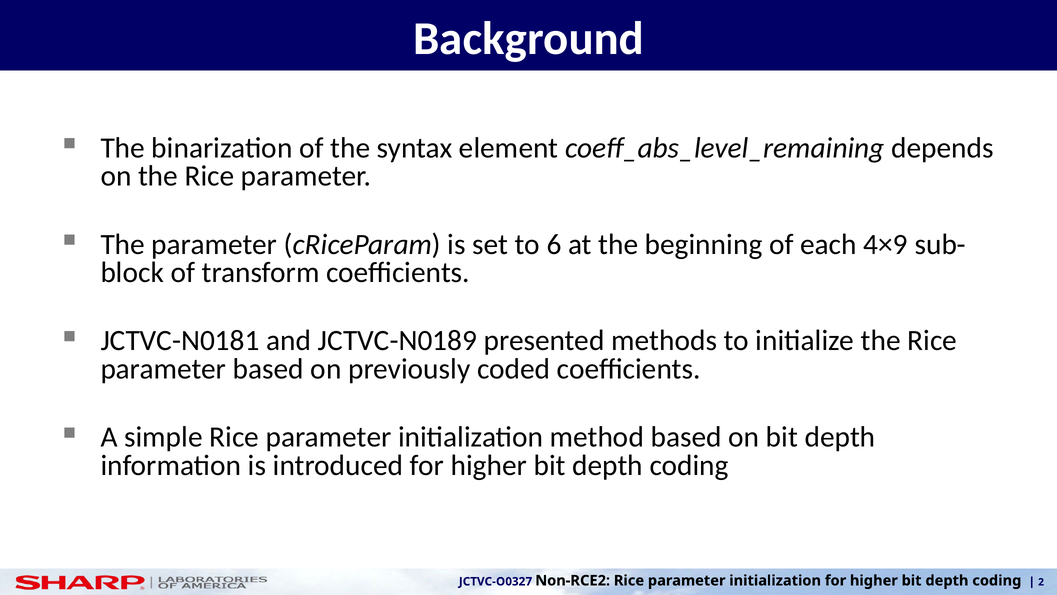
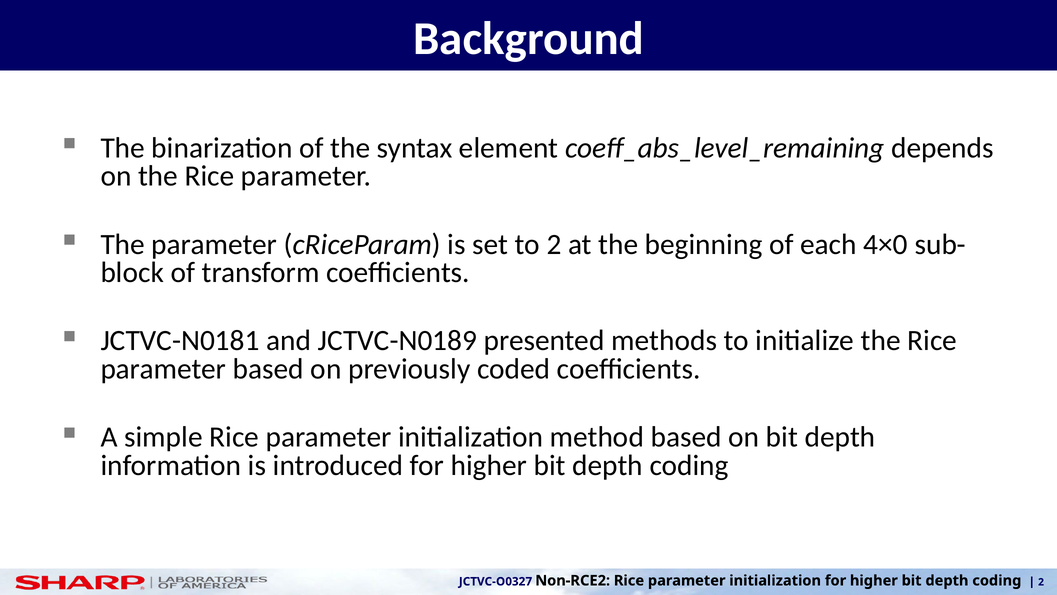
to 6: 6 -> 2 (554, 244)
4×9: 4×9 -> 4×0 (886, 244)
